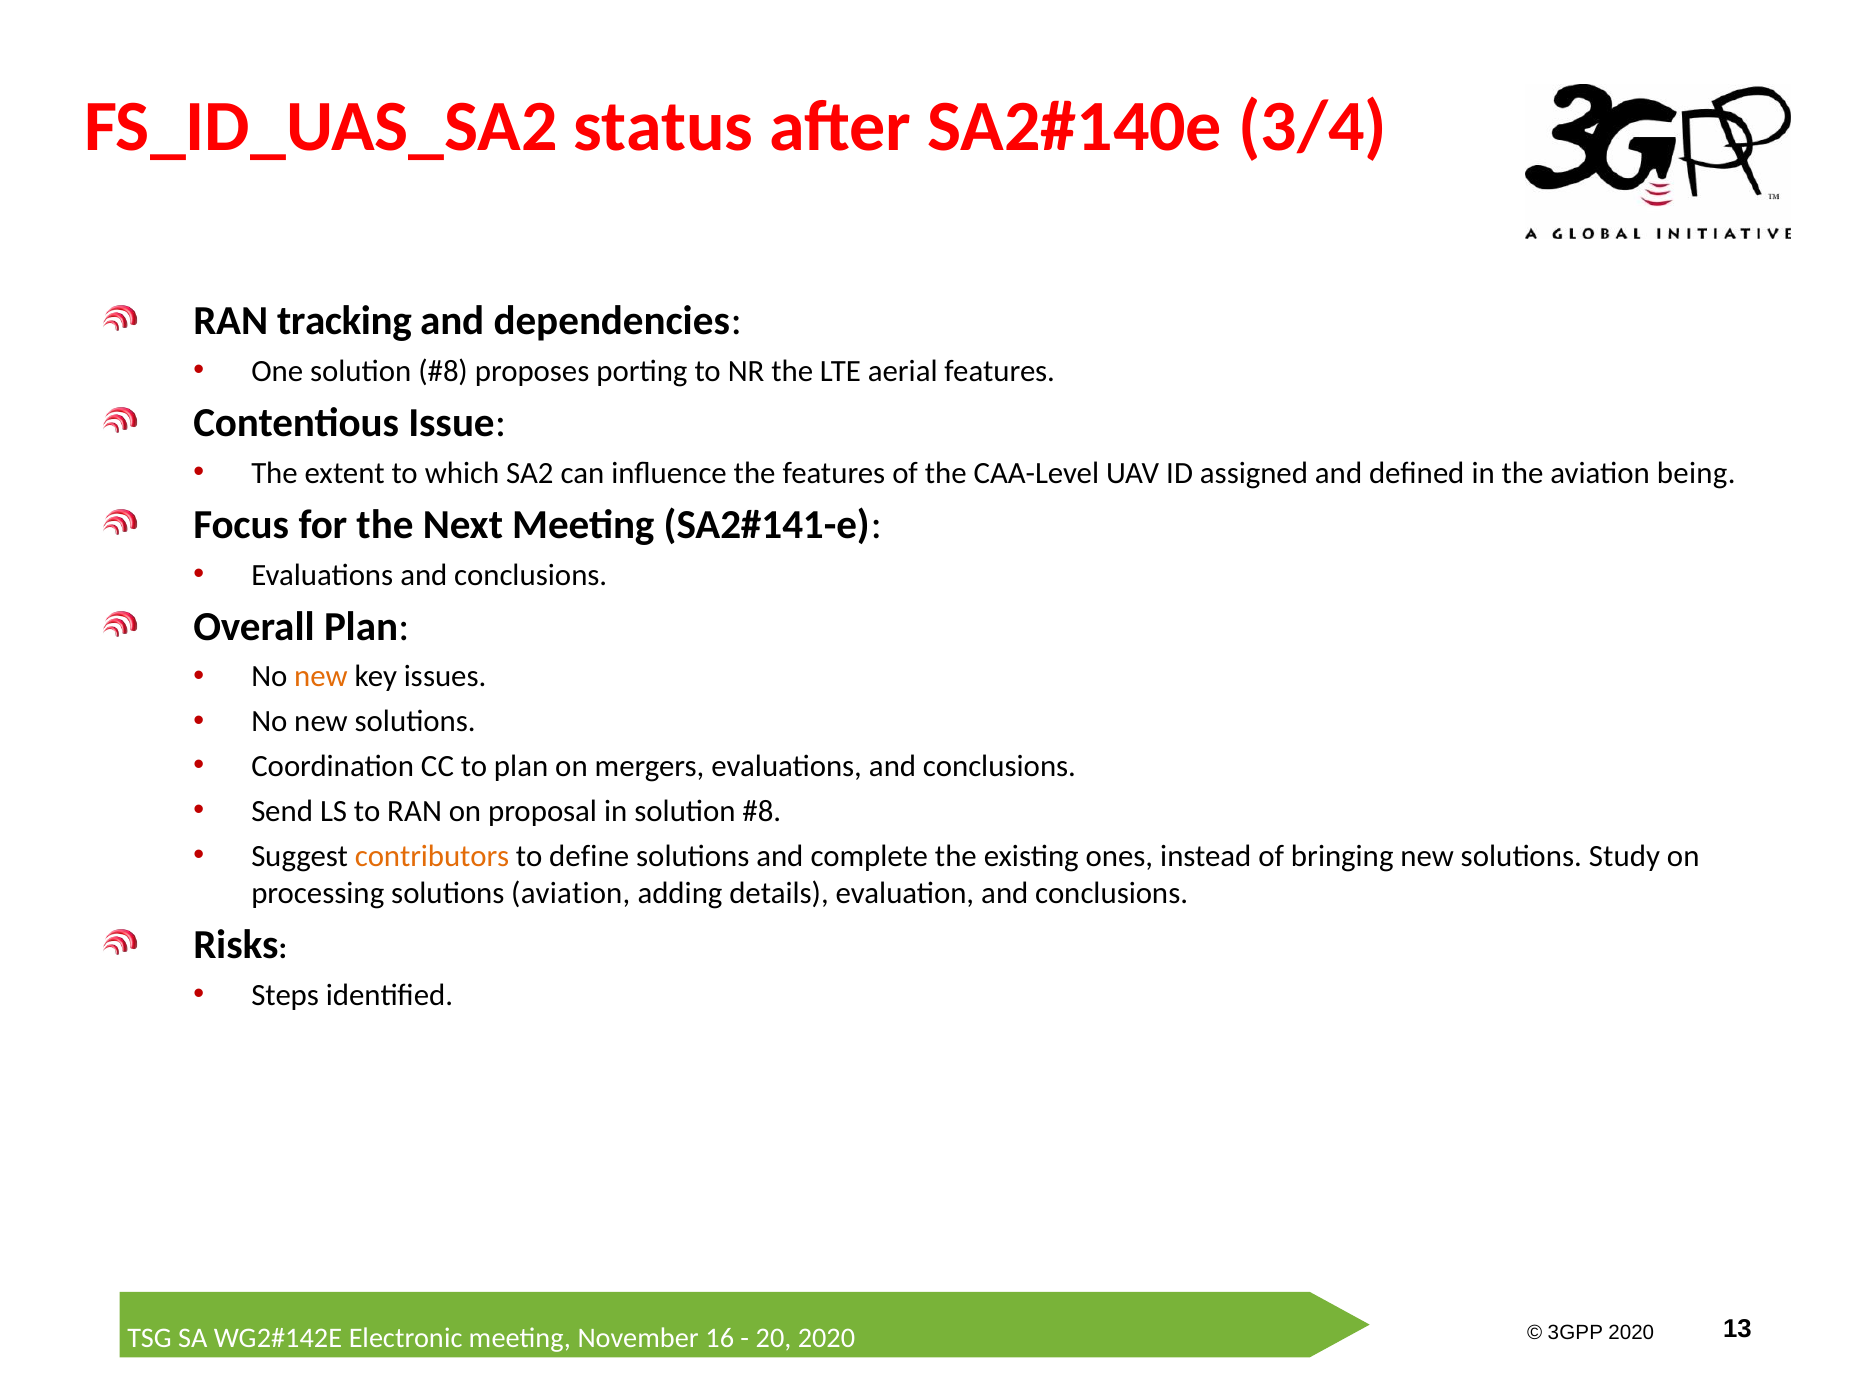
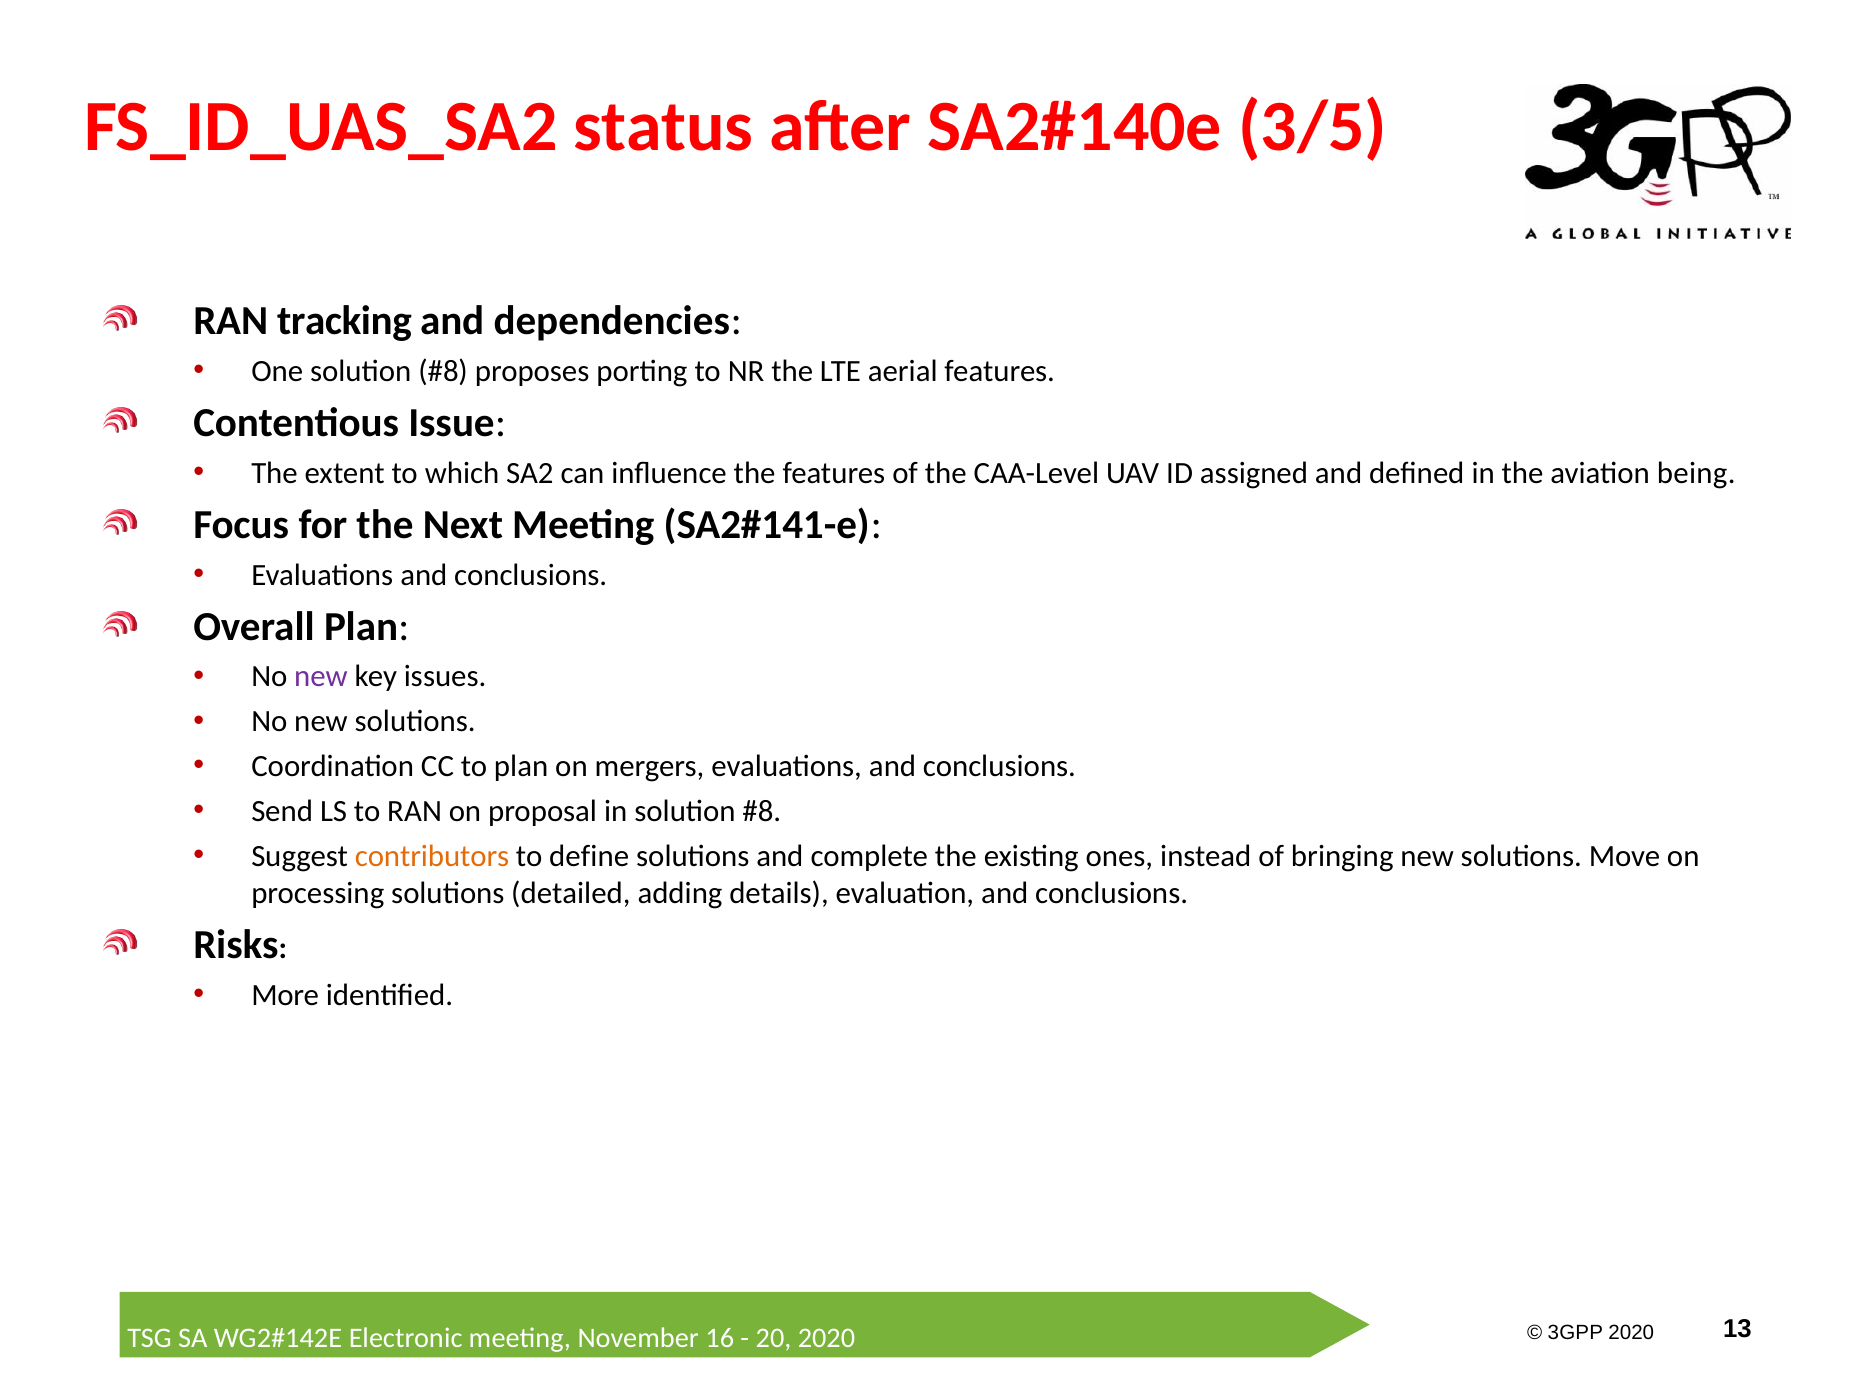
3/4: 3/4 -> 3/5 (1313, 127)
new colour: orange -> purple (321, 677)
Study: Study -> Move (1625, 856)
solutions aviation: aviation -> detailed (571, 893)
Steps: Steps -> More (285, 995)
